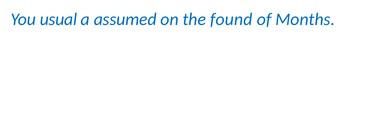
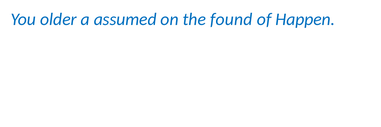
usual: usual -> older (58, 19)
Months: Months -> Happen (305, 19)
